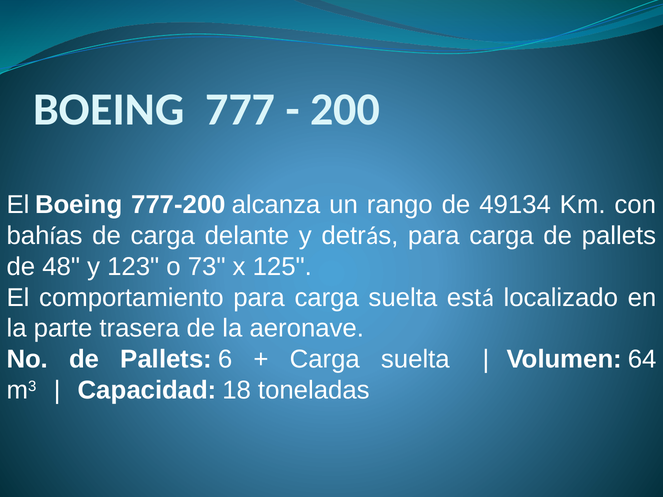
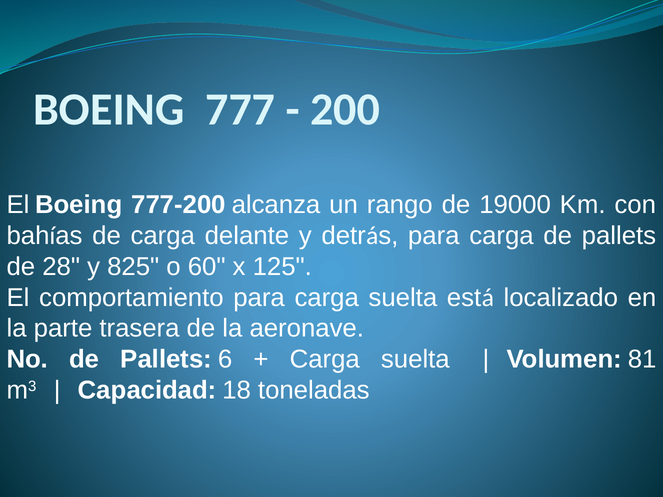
49134: 49134 -> 19000 (515, 205)
48: 48 -> 28 (61, 267)
123: 123 -> 825 (133, 267)
73: 73 -> 60 (207, 267)
64: 64 -> 81 (642, 360)
